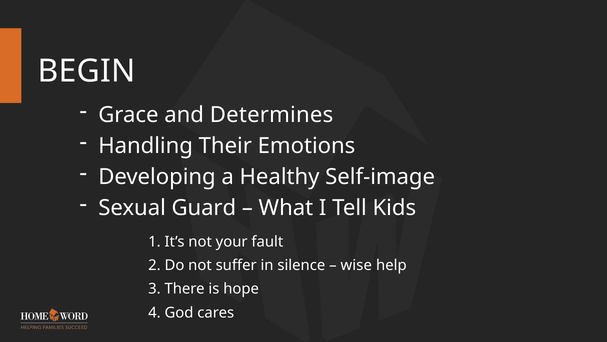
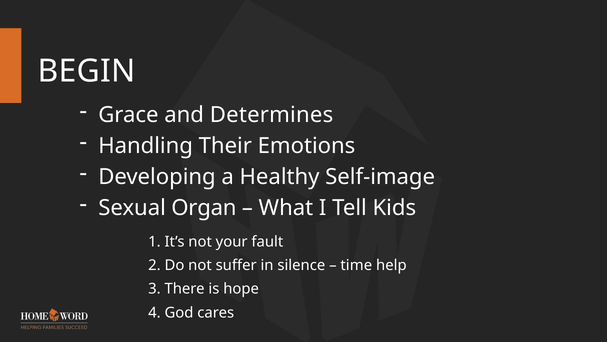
Guard: Guard -> Organ (204, 208)
wise: wise -> time (356, 265)
